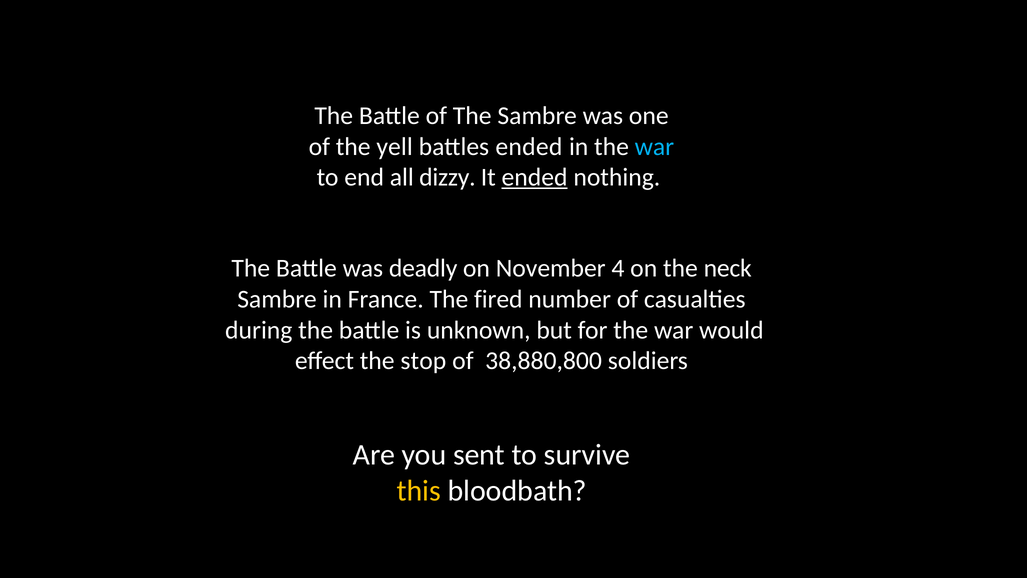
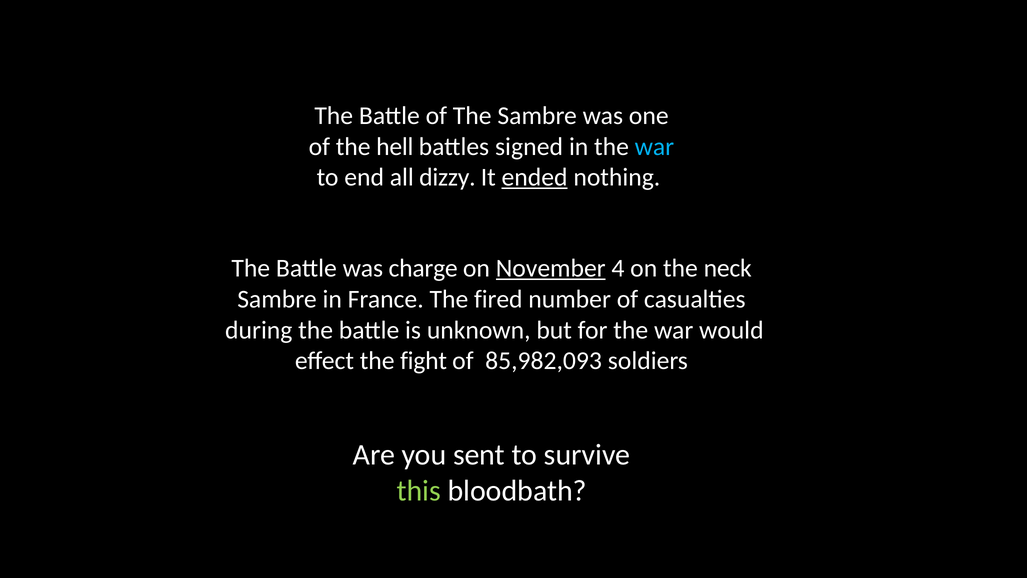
yell: yell -> hell (395, 147)
battles ended: ended -> signed (529, 147)
deadly: deadly -> charge (423, 268)
November underline: none -> present (551, 268)
stop: stop -> fight (424, 361)
38,880,800: 38,880,800 -> 85,982,093 (544, 361)
this colour: yellow -> light green (419, 491)
